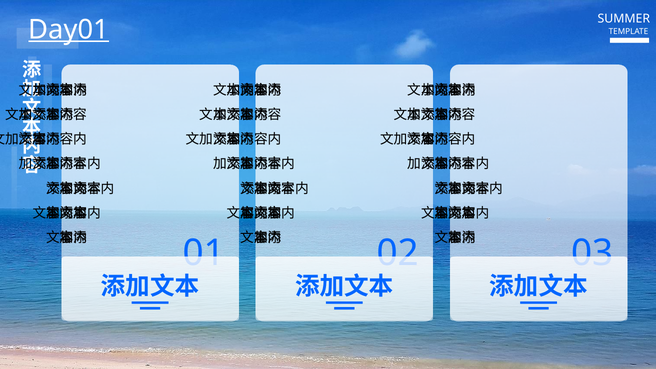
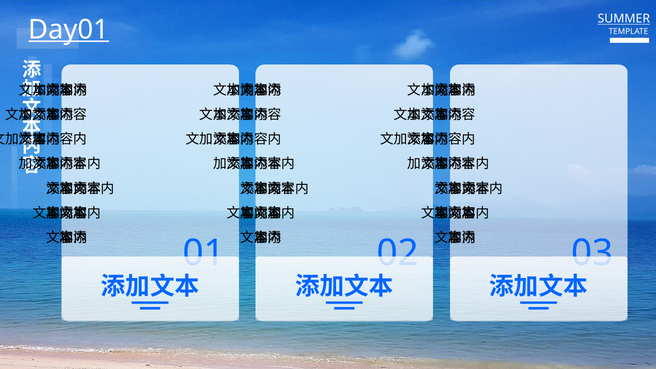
SUMMER underline: none -> present (624, 19)
